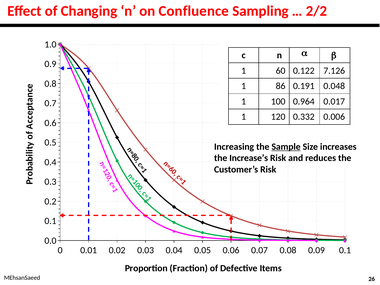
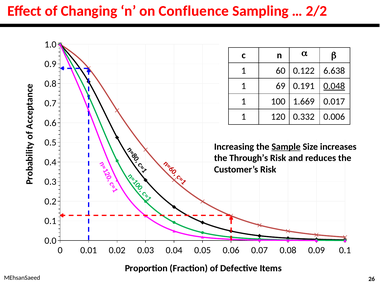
7.126: 7.126 -> 6.638 (334, 71)
86: 86 -> 69 (281, 86)
0.048 underline: none -> present (334, 86)
0.964: 0.964 -> 1.669 (304, 101)
Increase’s: Increase’s -> Through’s (249, 158)
